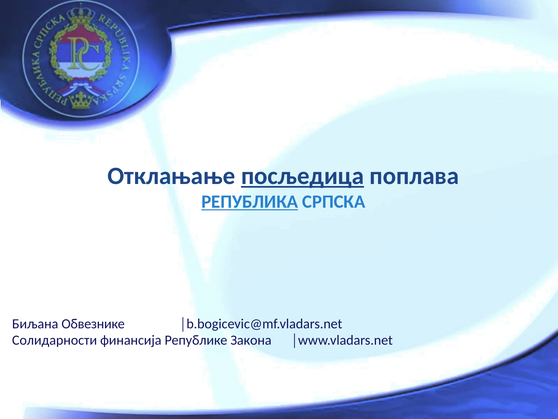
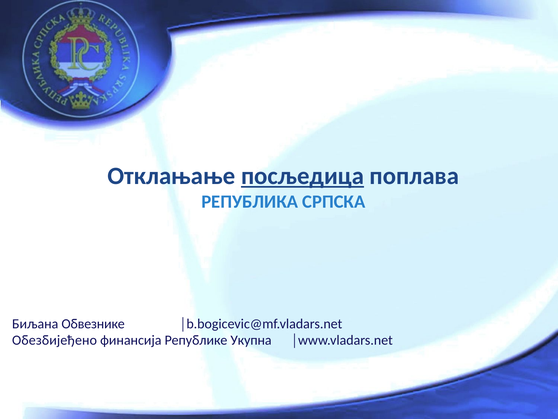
РЕПУБЛИКА underline: present -> none (250, 202)
Солидарности: Солидарности -> Обезбијеђено (55, 340)
Закона: Закона -> Укупна (251, 340)
